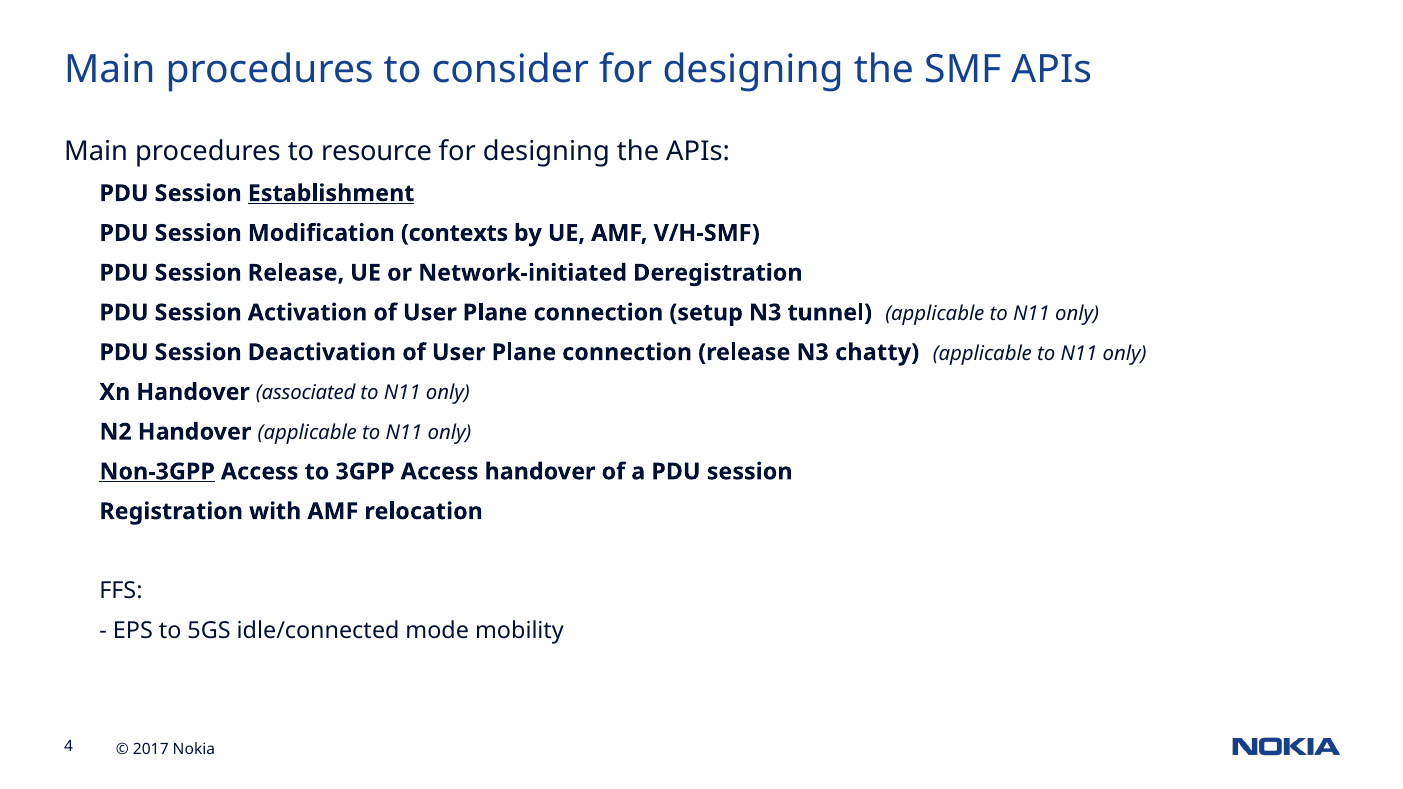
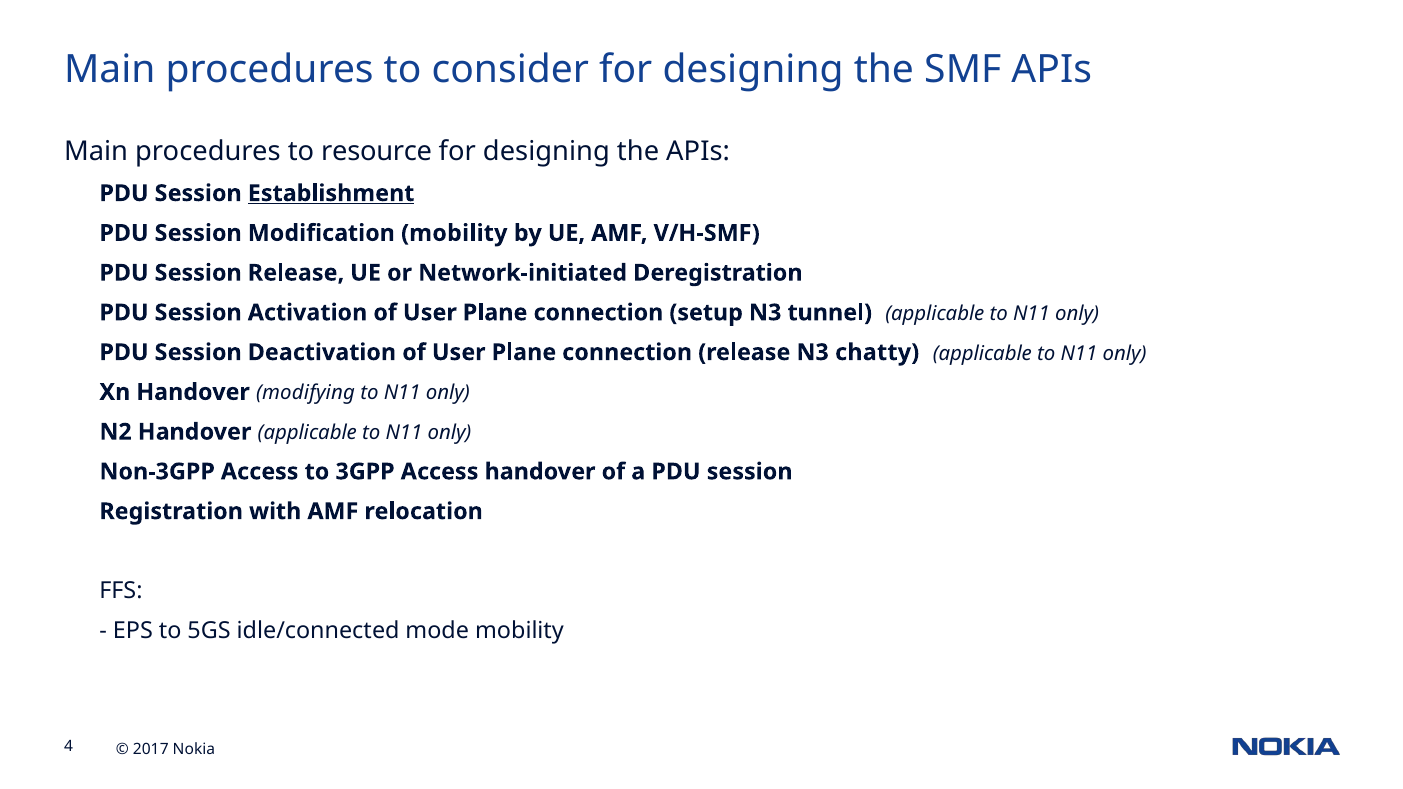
Modification contexts: contexts -> mobility (454, 233)
associated: associated -> modifying (306, 393)
Non-3GPP underline: present -> none (157, 472)
